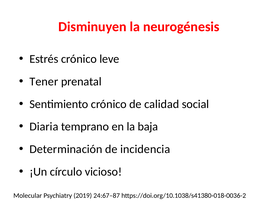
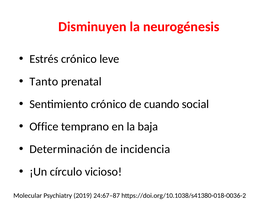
Tener: Tener -> Tanto (44, 82)
calidad: calidad -> cuando (162, 104)
Diaria: Diaria -> Office (44, 127)
